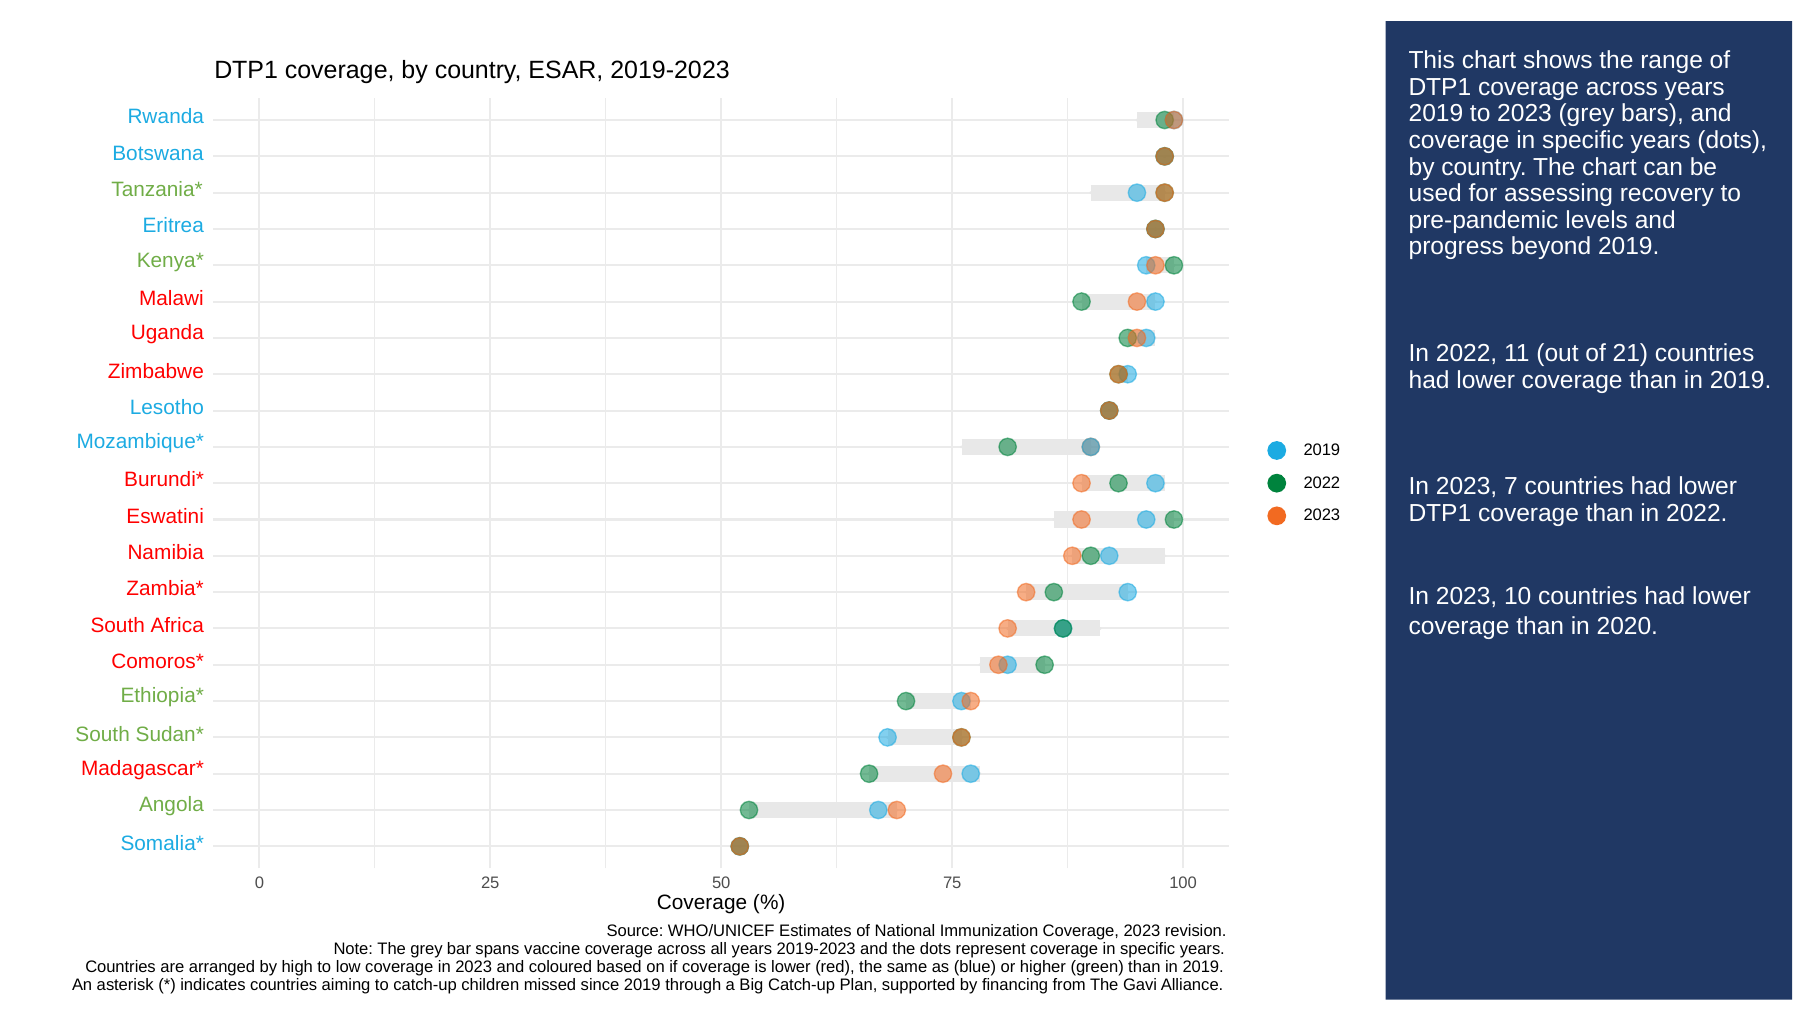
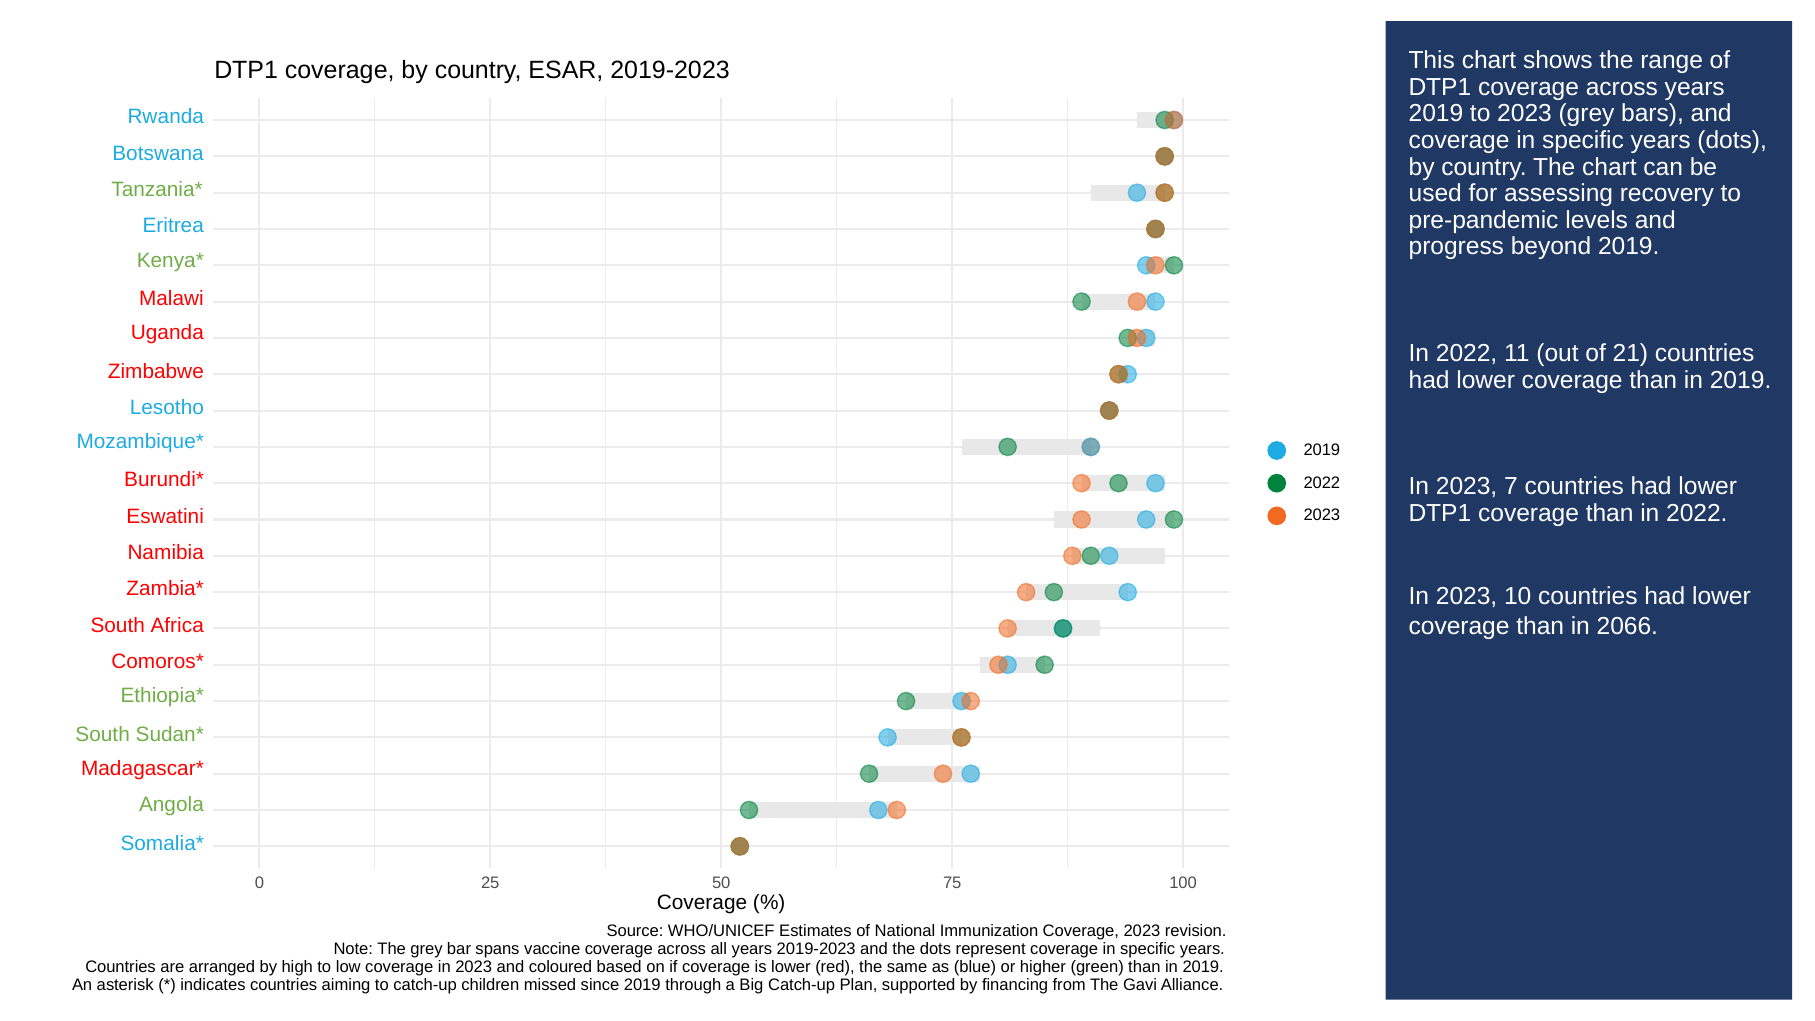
2020: 2020 -> 2066 (1627, 626)
